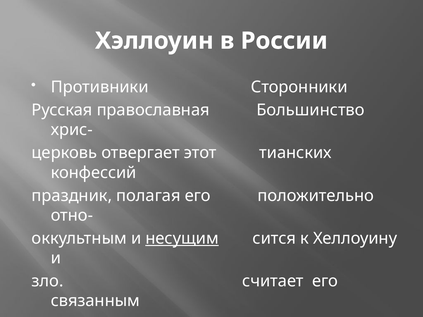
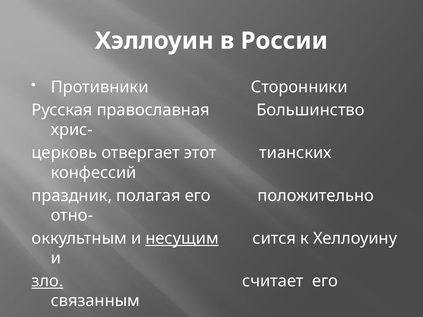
зло underline: none -> present (48, 281)
